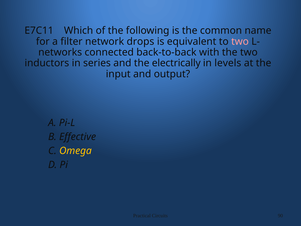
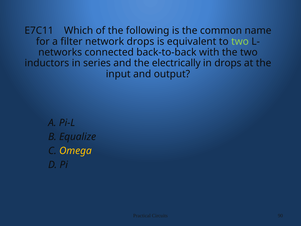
two colour: pink -> light green (240, 41)
in levels: levels -> drops (228, 63)
Effective: Effective -> Equalize (78, 137)
